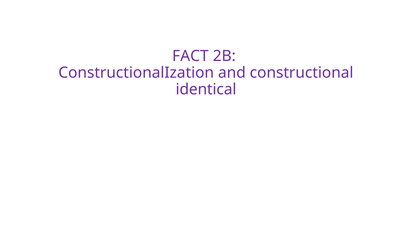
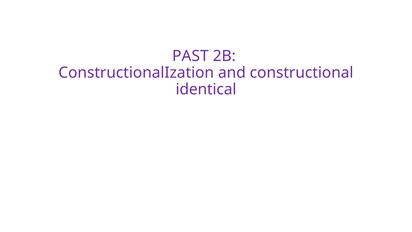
FACT: FACT -> PAST (190, 56)
